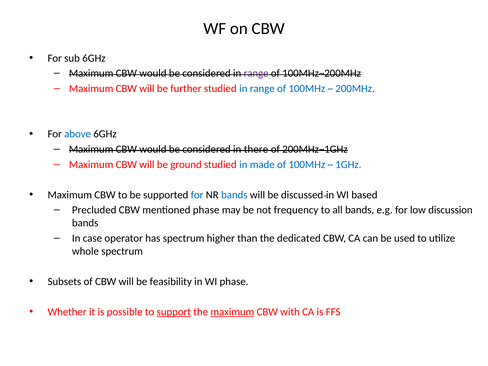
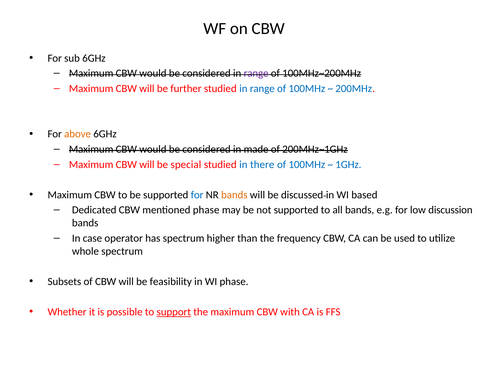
above colour: blue -> orange (78, 134)
there: there -> made (256, 149)
ground: ground -> special (186, 164)
made: made -> there (262, 164)
bands colour: blue -> orange (234, 195)
Precluded: Precluded -> Dedicated (94, 210)
not frequency: frequency -> supported (296, 210)
dedicated: dedicated -> frequency (299, 238)
maximum underline: present -> none (232, 312)
